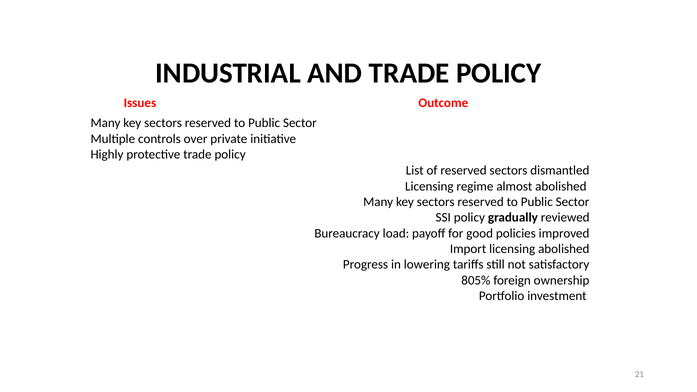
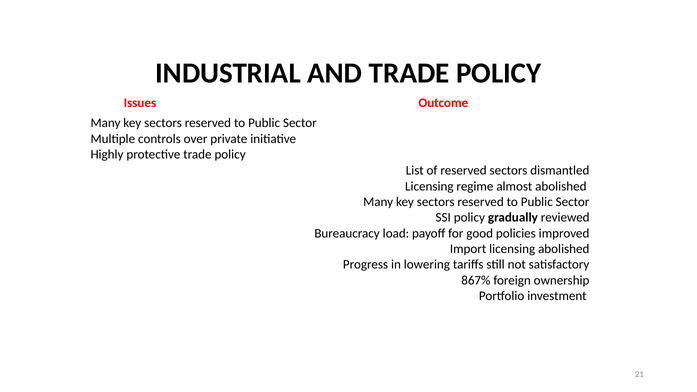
805%: 805% -> 867% (476, 280)
